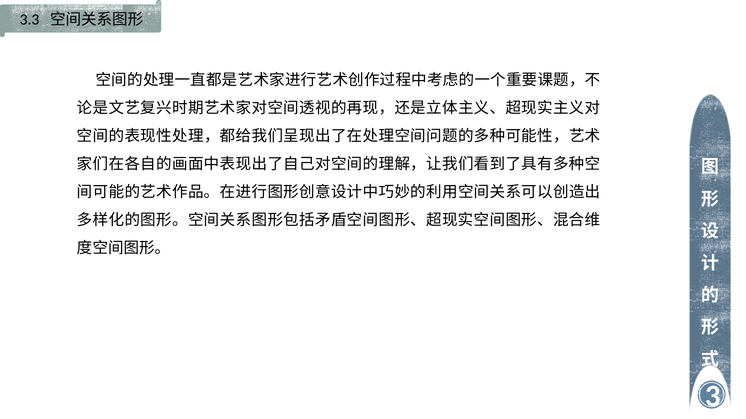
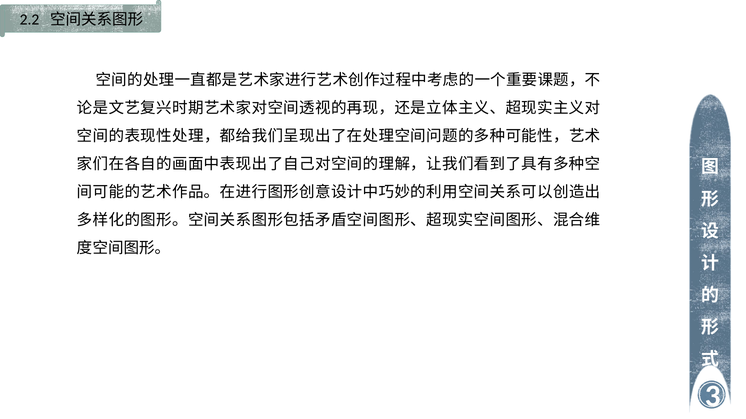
3.3: 3.3 -> 2.2 (30, 20)
